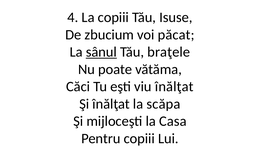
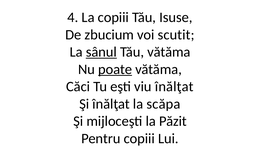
păcat: păcat -> scutit (176, 35)
Tău braţele: braţele -> vătăma (169, 52)
poate underline: none -> present (115, 69)
Casa: Casa -> Păzit (173, 121)
